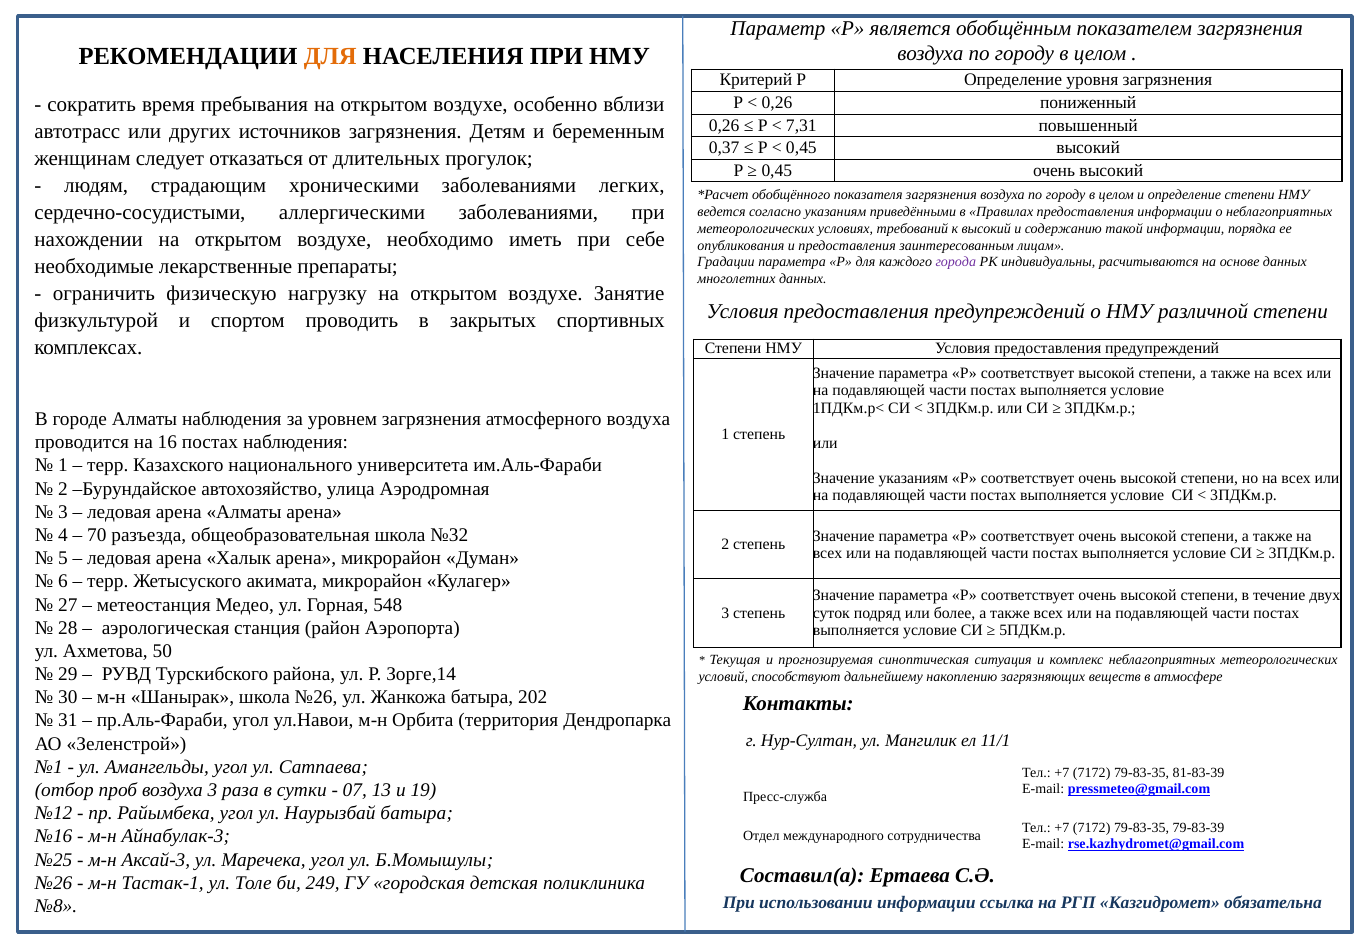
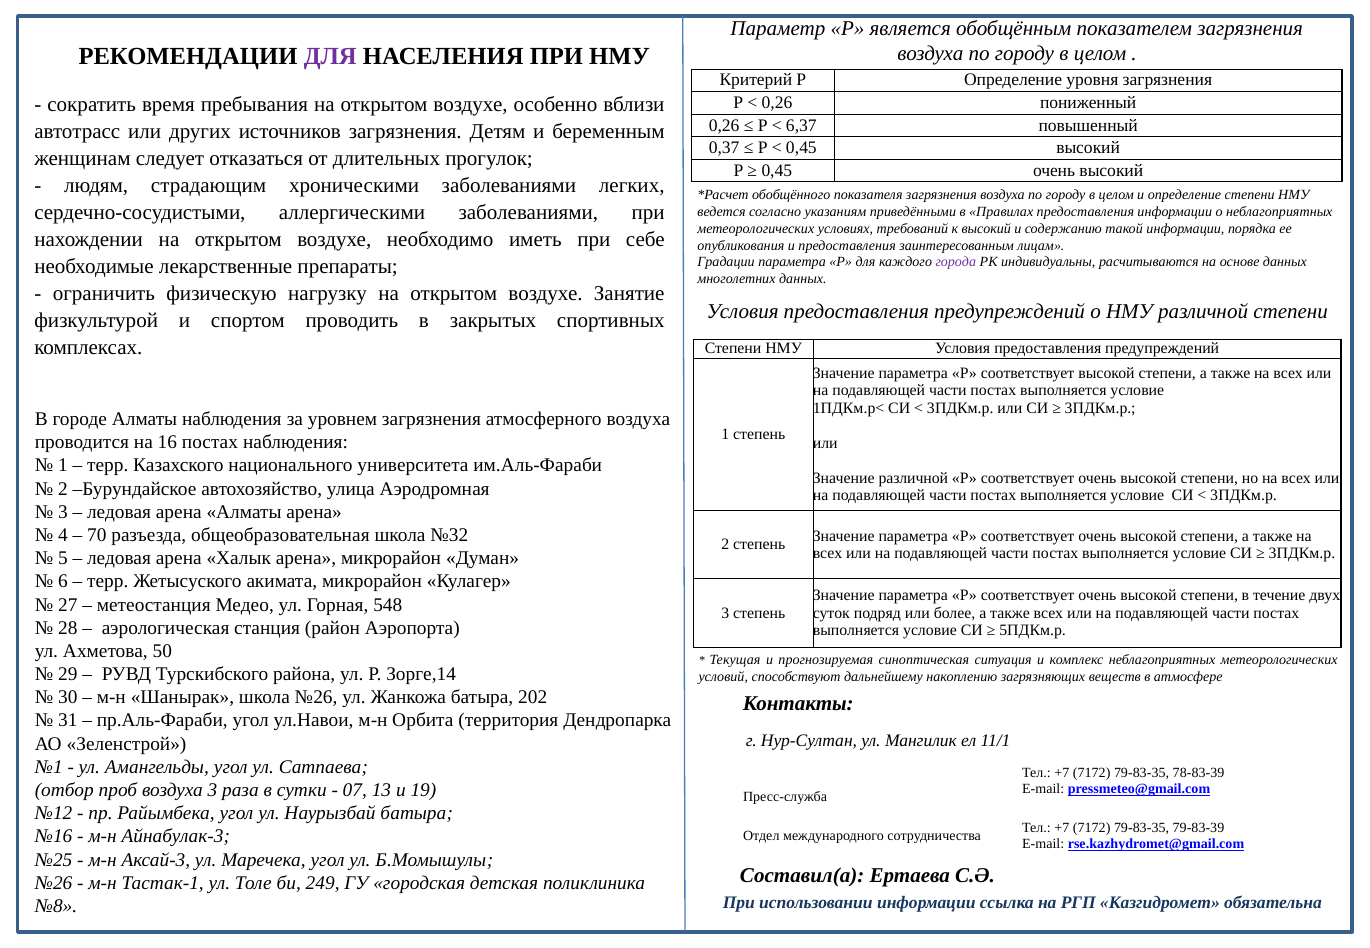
ДЛЯ colour: orange -> purple (330, 57)
7,31: 7,31 -> 6,37 (801, 125)
Значение указаниям: указаниям -> различной (913, 478)
81-83-39: 81-83-39 -> 78-83-39 (1199, 774)
